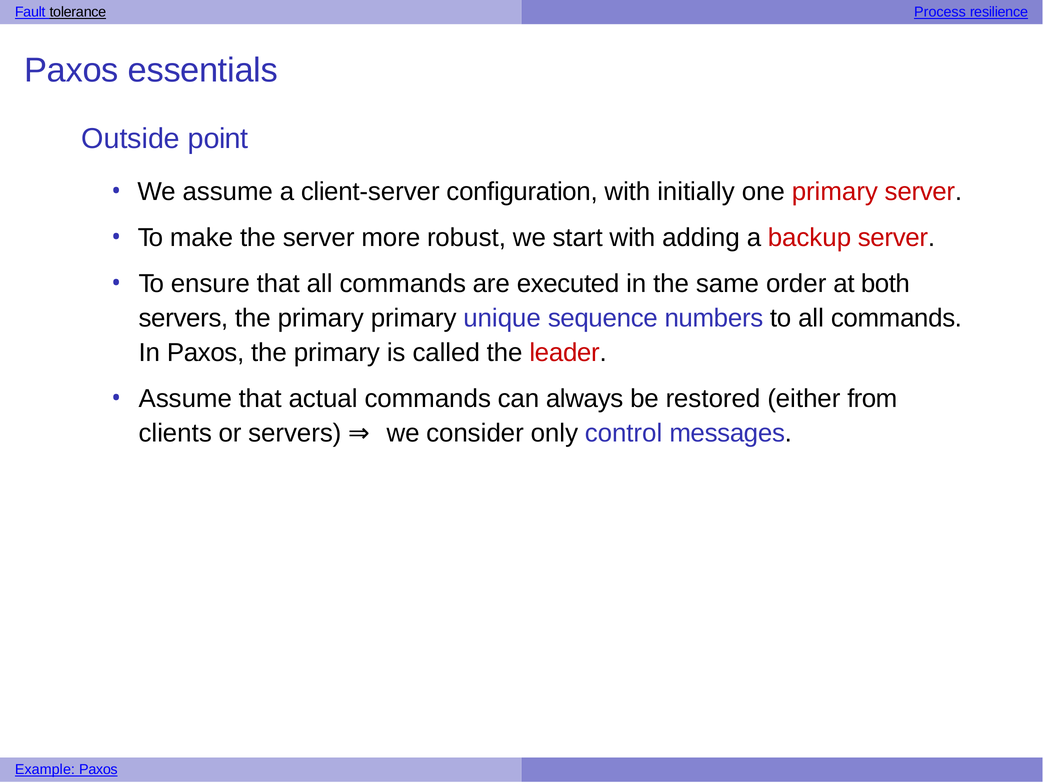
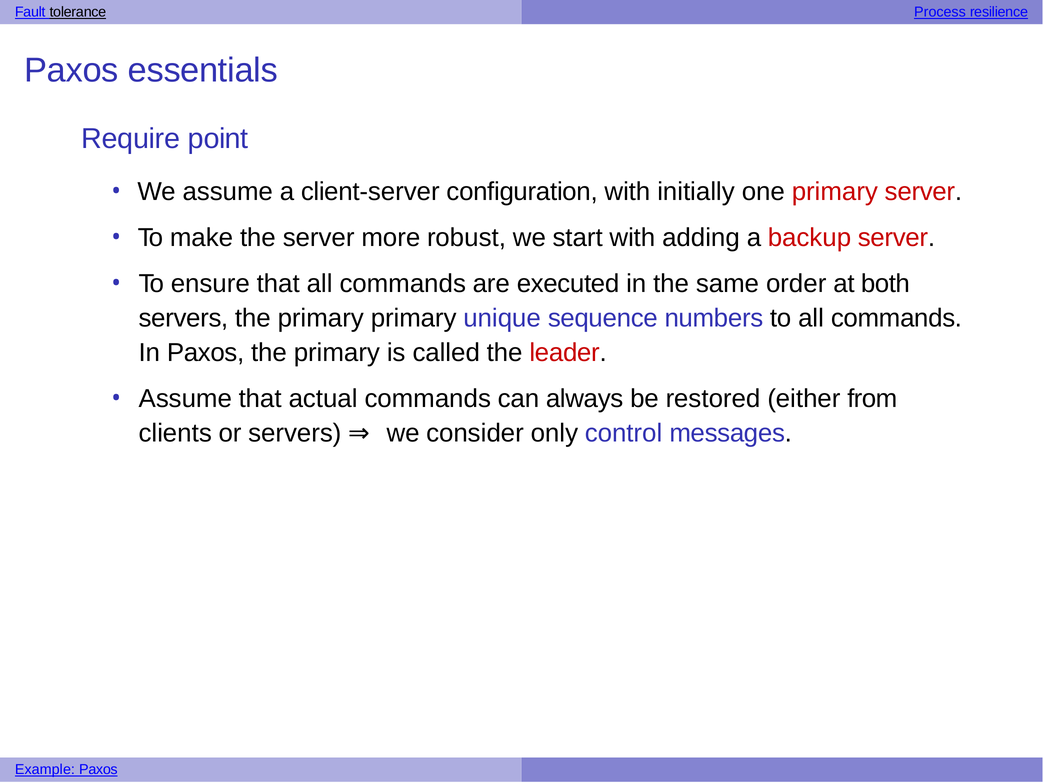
Outside: Outside -> Require (131, 139)
